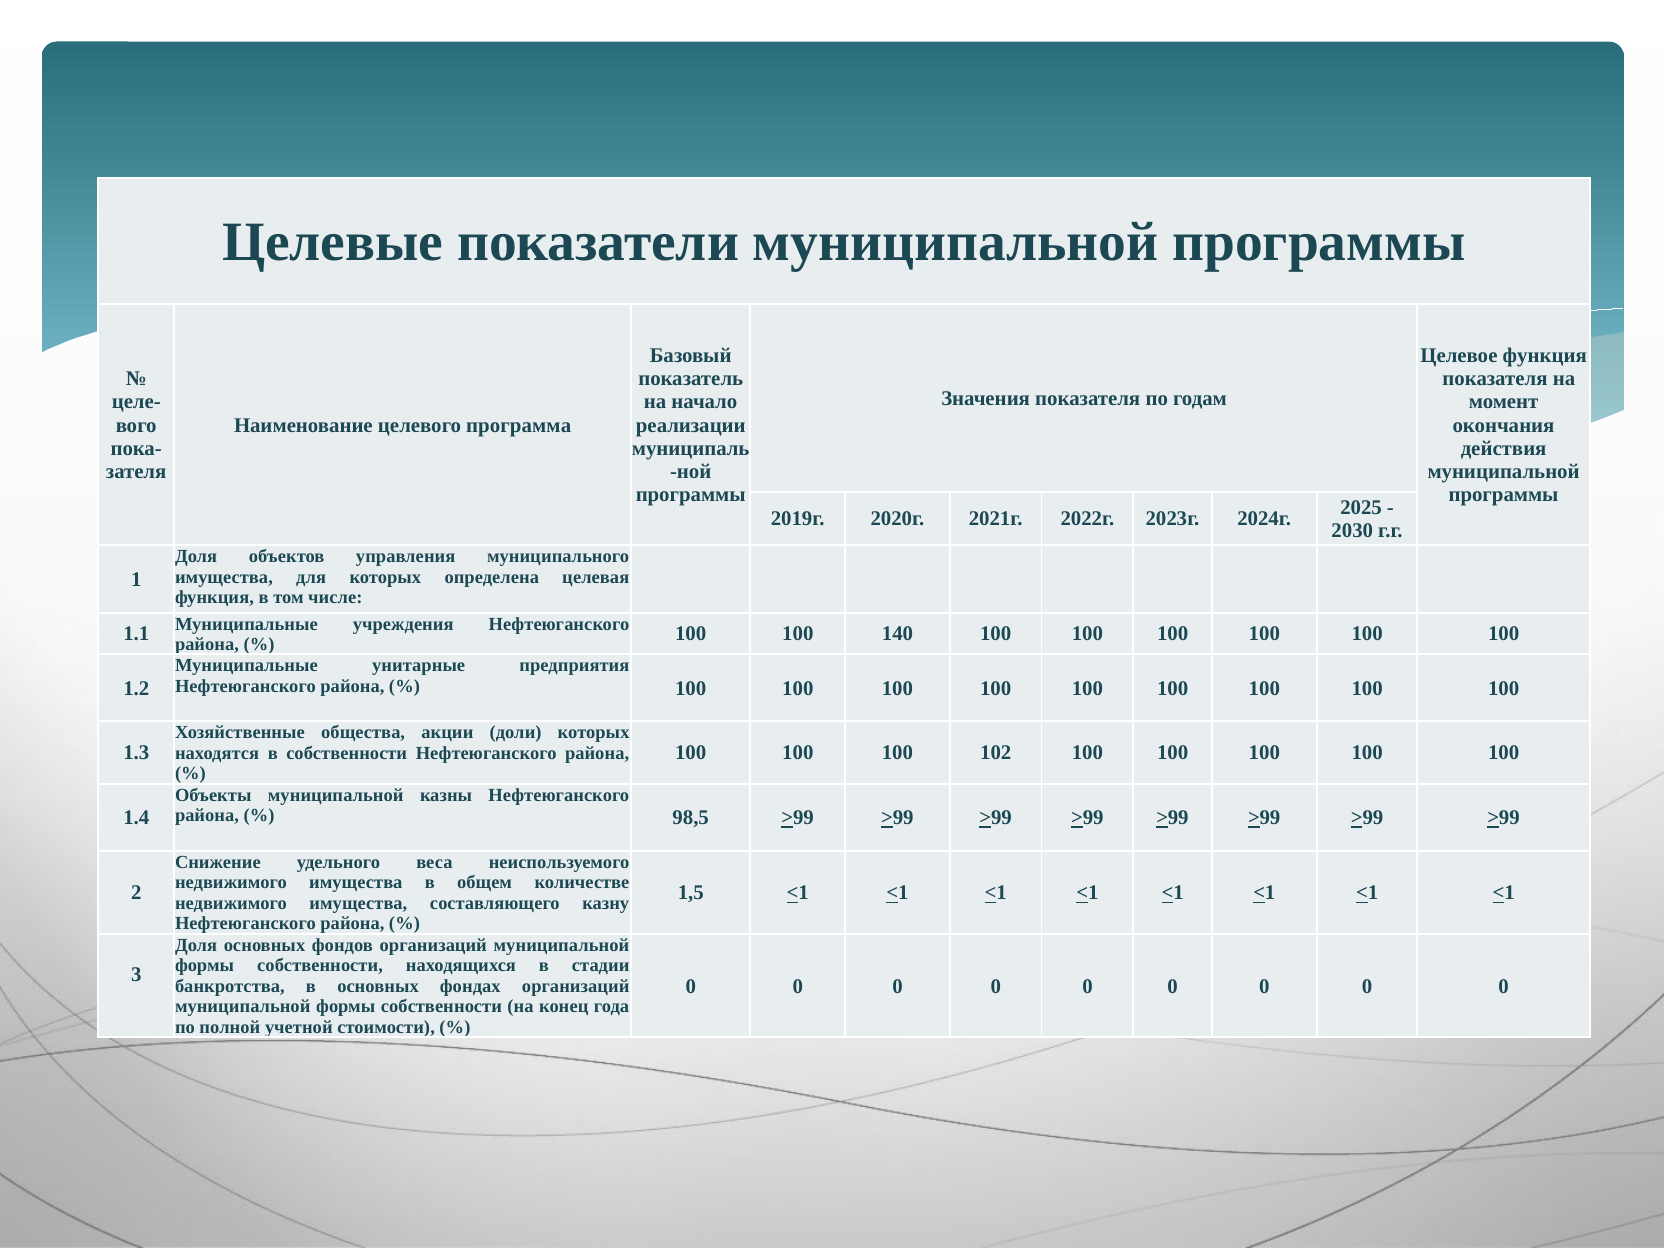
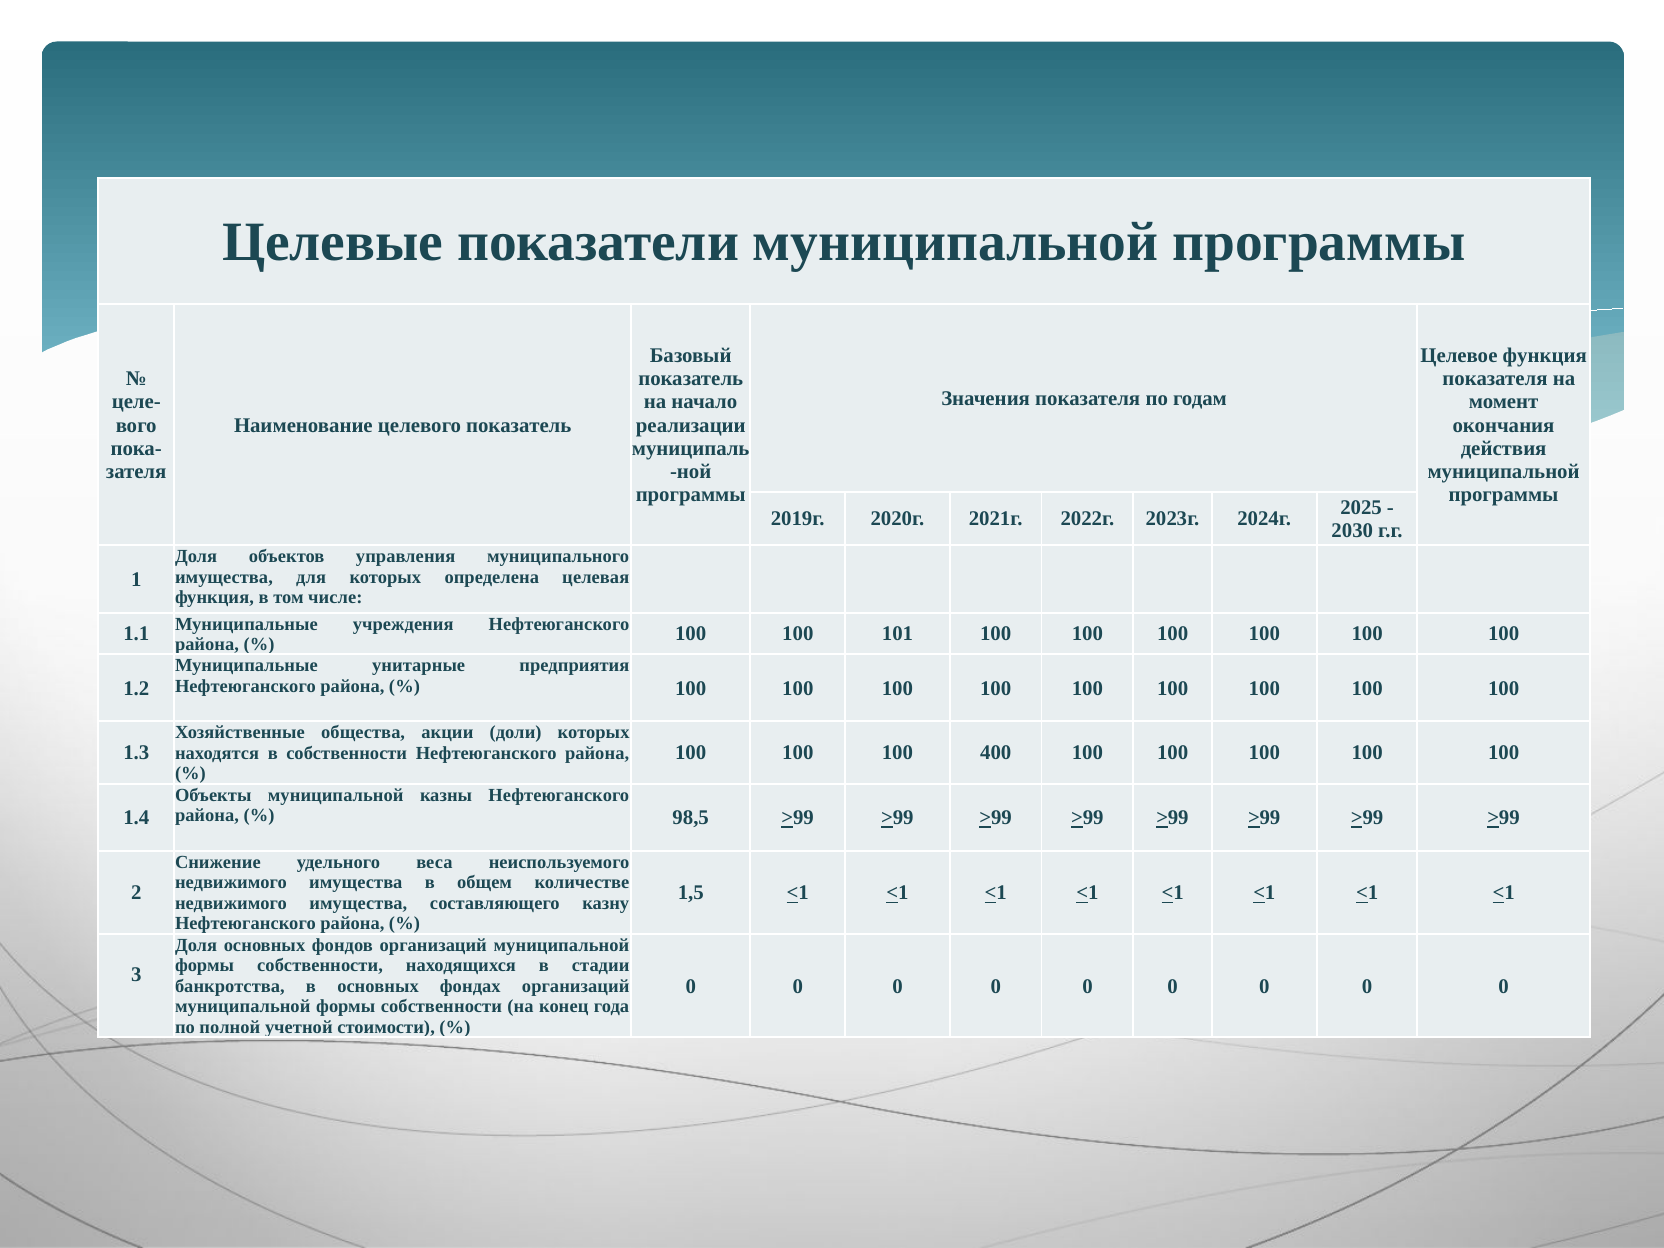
целевого программа: программа -> показатель (519, 425)
140: 140 -> 101 (897, 634)
102: 102 -> 400 (996, 753)
